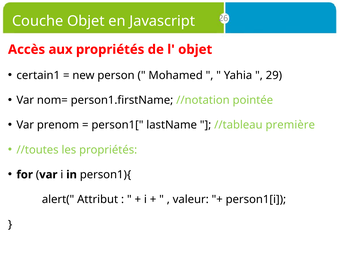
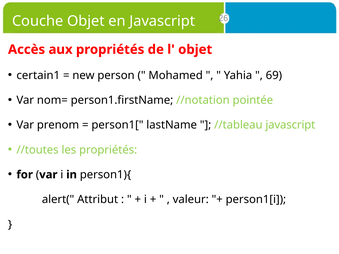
29: 29 -> 69 (274, 75)
//tableau première: première -> javascript (290, 125)
